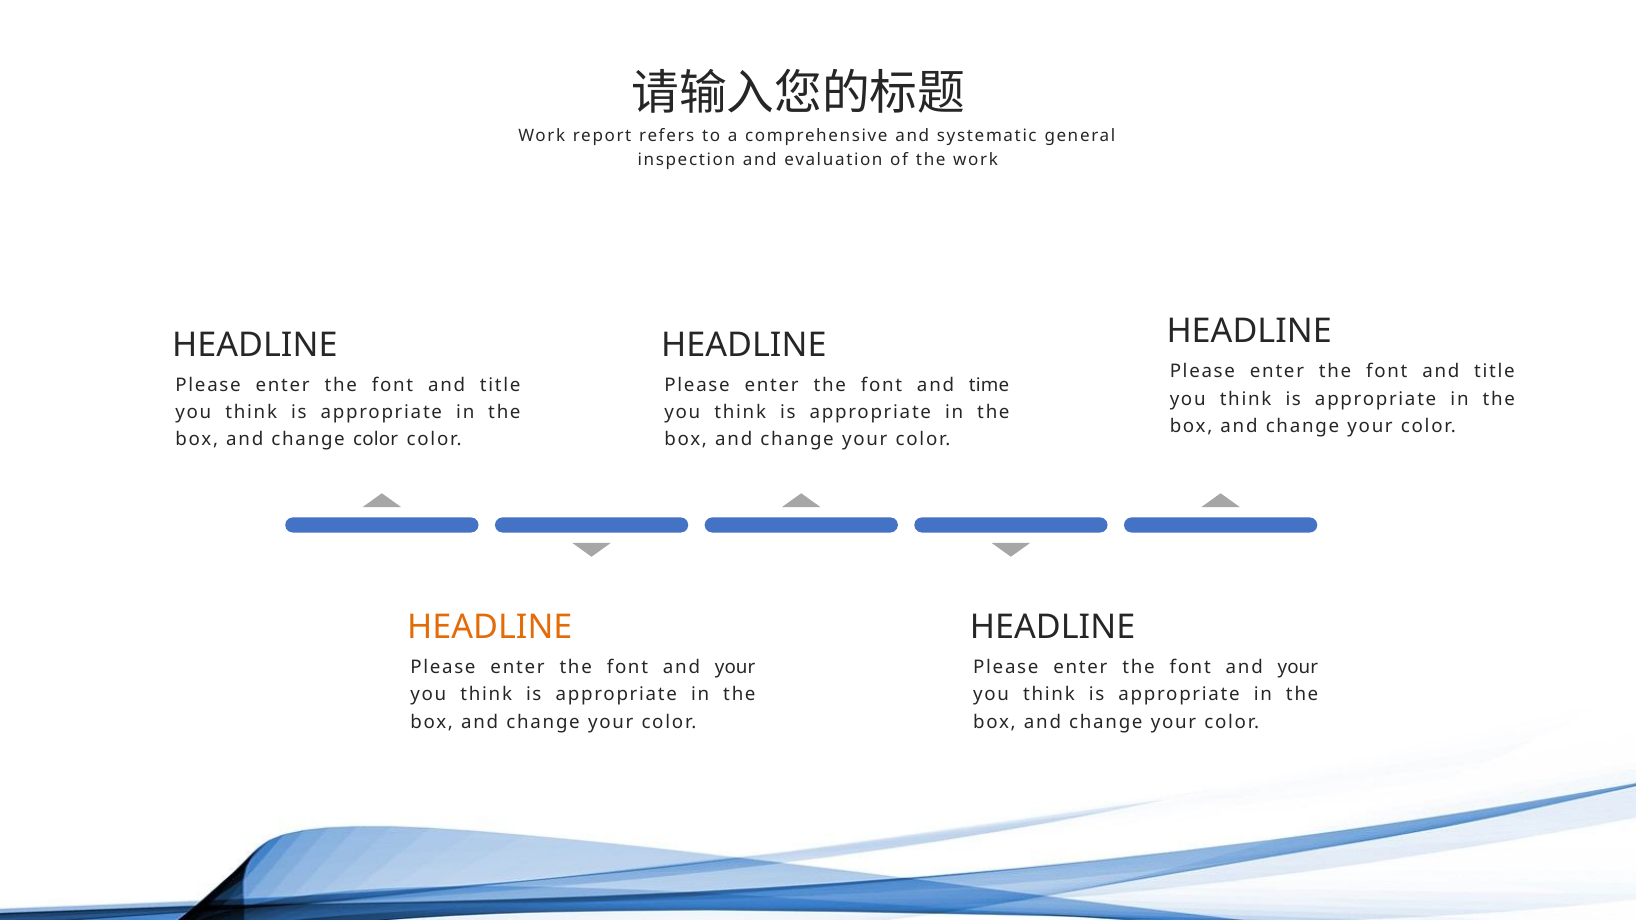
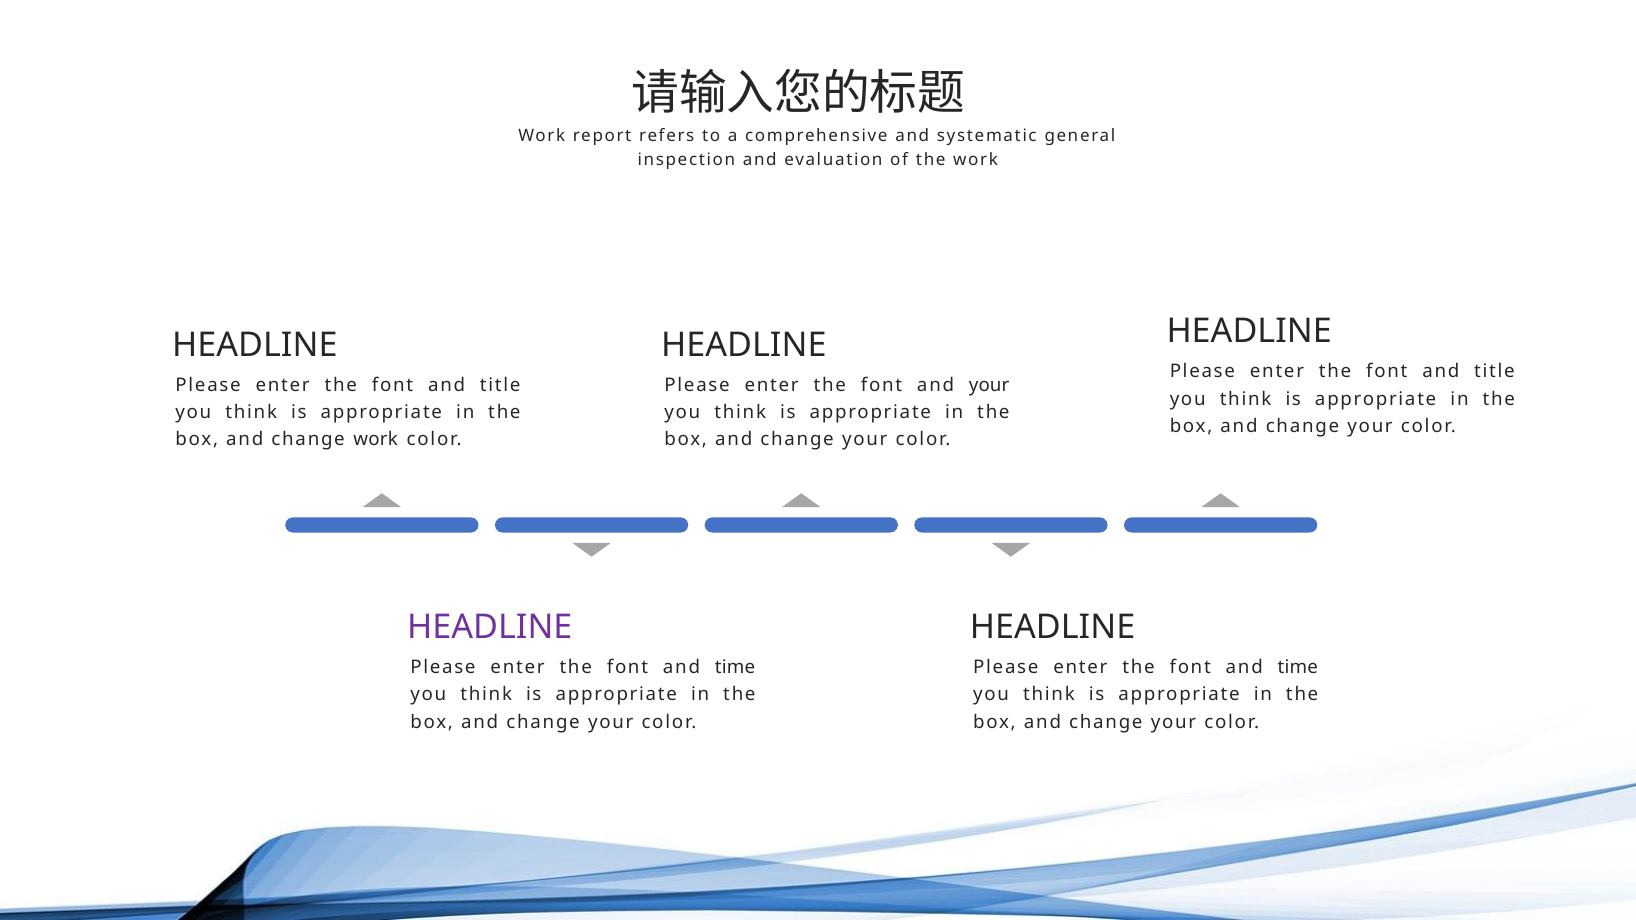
and time: time -> your (989, 385)
change color: color -> work (376, 440)
HEADLINE colour: orange -> purple (490, 627)
your: your -> time (735, 668)
your: your -> time (1298, 668)
